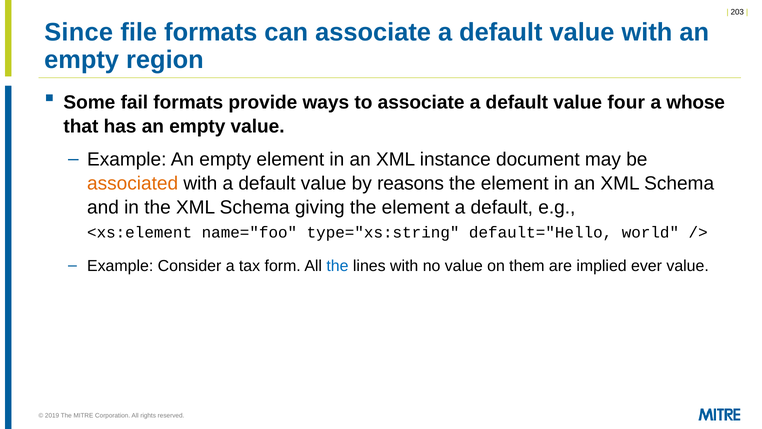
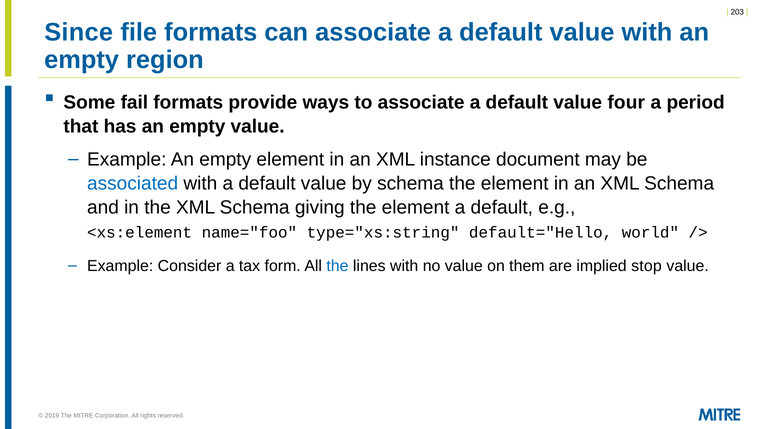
whose: whose -> period (696, 102)
associated colour: orange -> blue (133, 183)
by reasons: reasons -> schema (410, 183)
ever: ever -> stop (646, 266)
